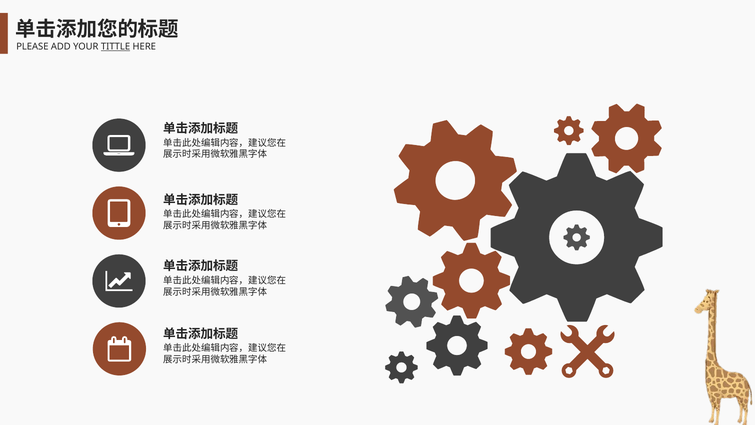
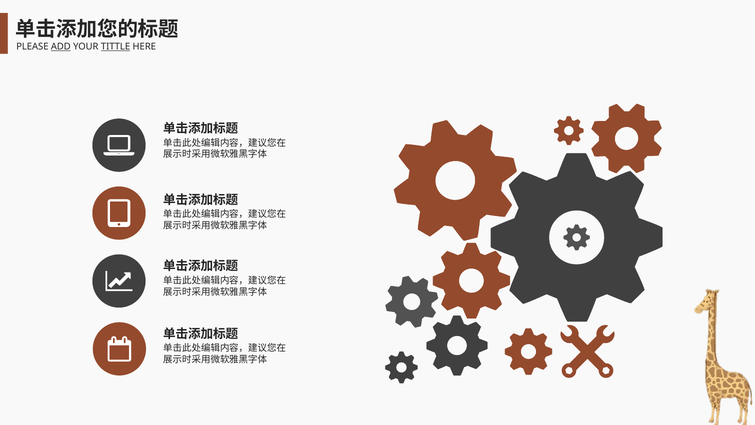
ADD underline: none -> present (61, 47)
